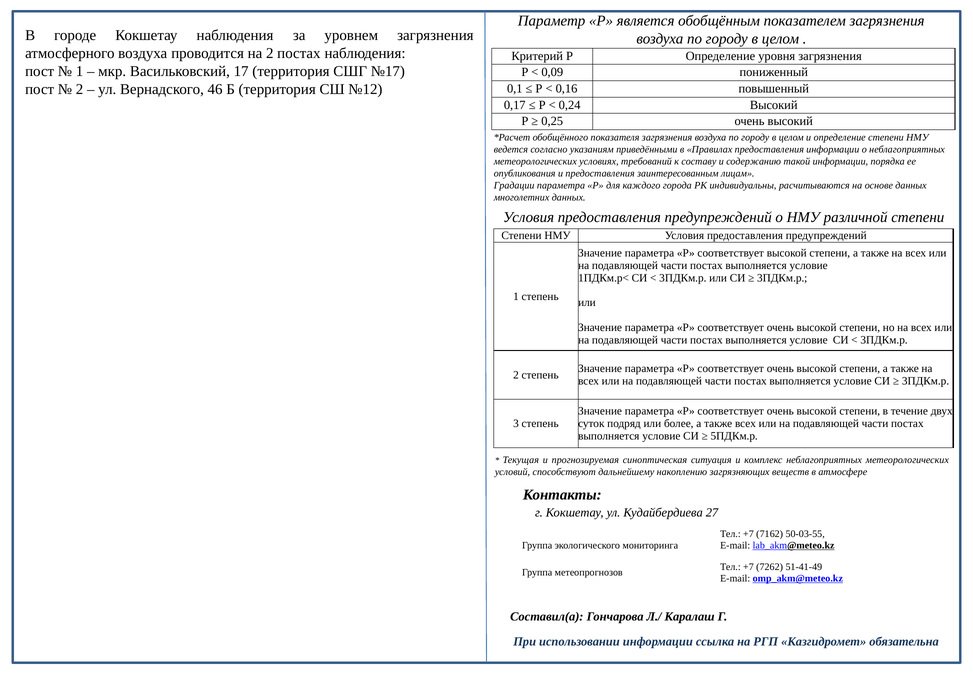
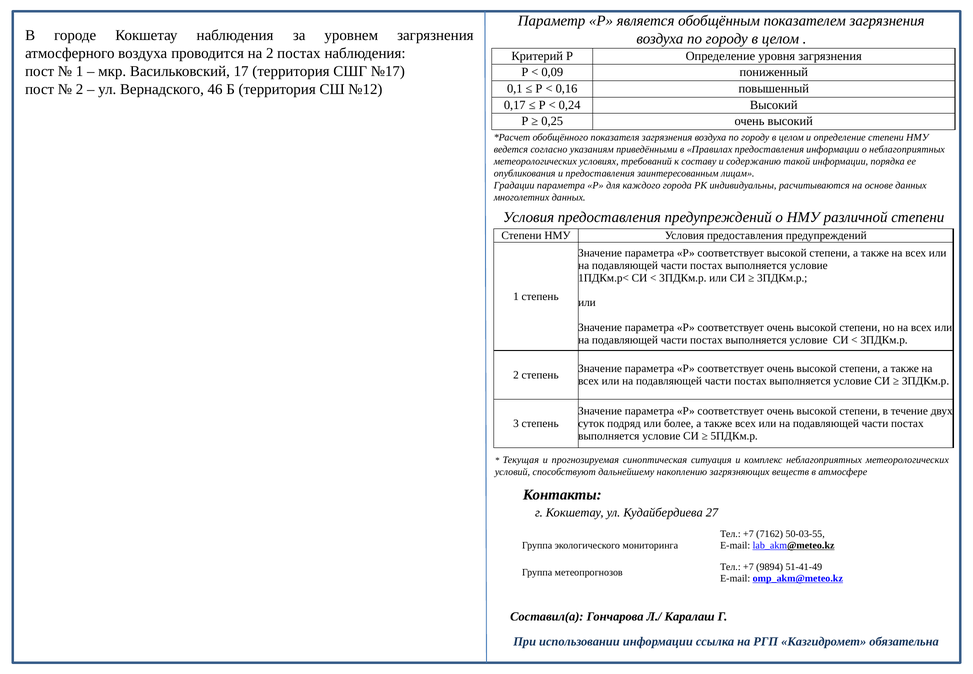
7262: 7262 -> 9894 (770, 567)
